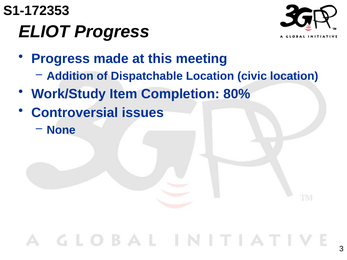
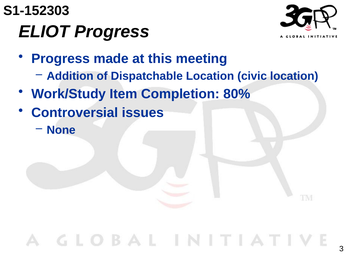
S1-172353: S1-172353 -> S1-152303 (36, 11)
